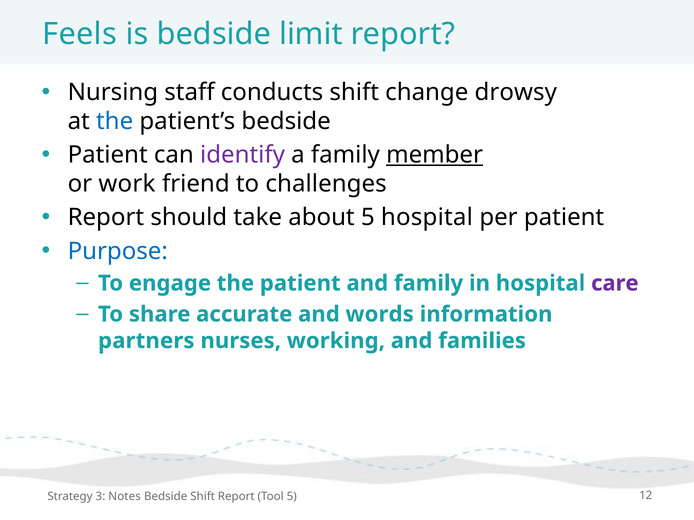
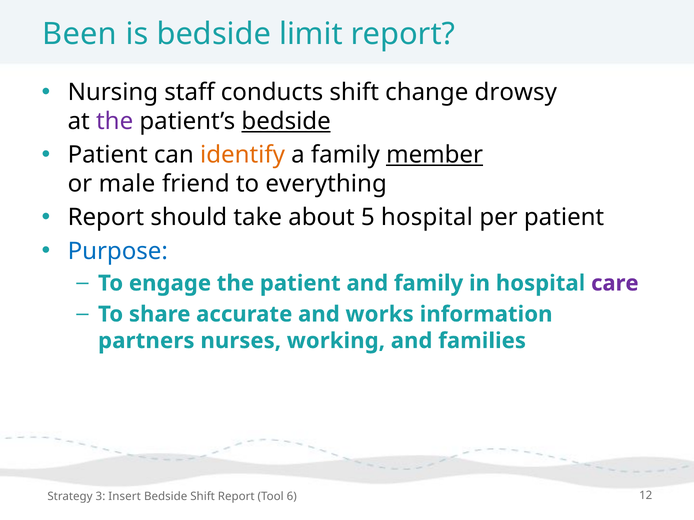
Feels: Feels -> Been (80, 34)
the colour: blue -> purple (115, 121)
bedside underline: none -> present (286, 121)
identify colour: purple -> orange (243, 155)
work: work -> male (127, 184)
challenges: challenges -> everything (326, 184)
words: words -> works (380, 315)
Notes: Notes -> Insert (125, 497)
Tool 5: 5 -> 6 (292, 497)
